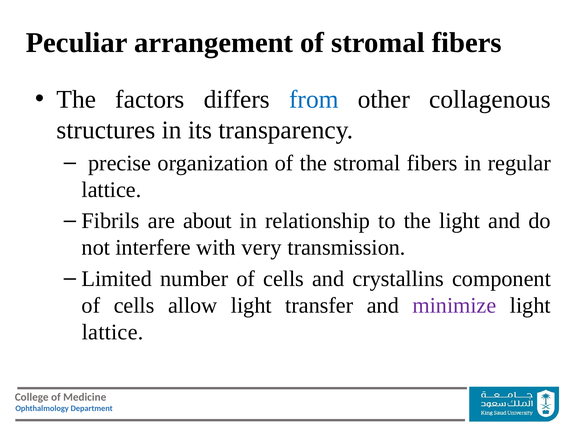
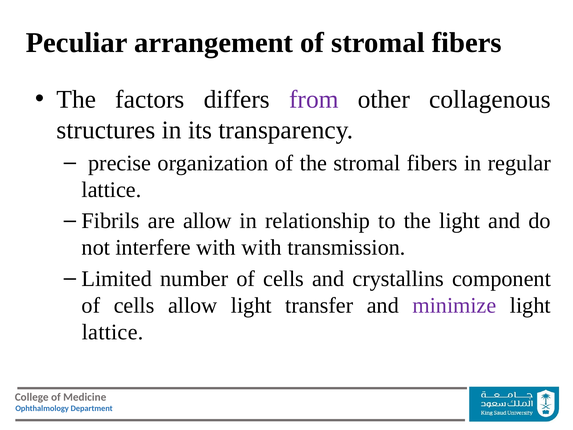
from colour: blue -> purple (314, 99)
are about: about -> allow (207, 221)
with very: very -> with (262, 247)
